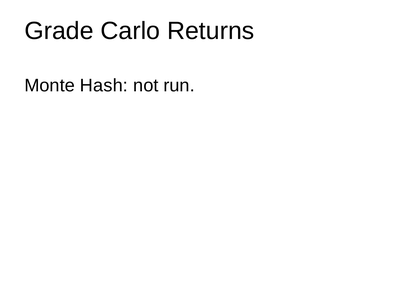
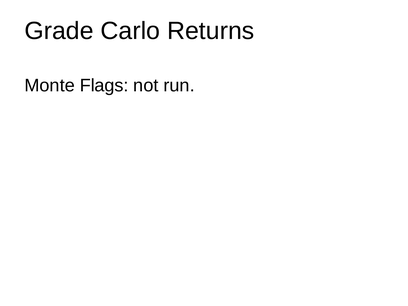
Hash: Hash -> Flags (104, 86)
